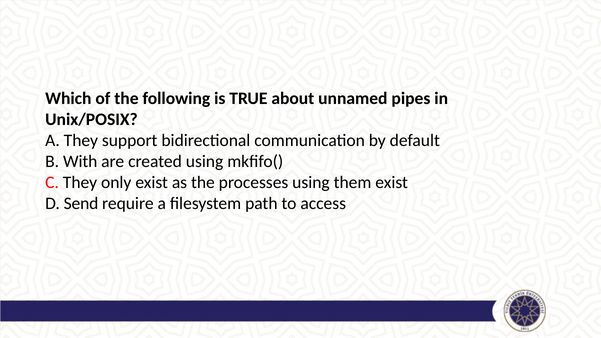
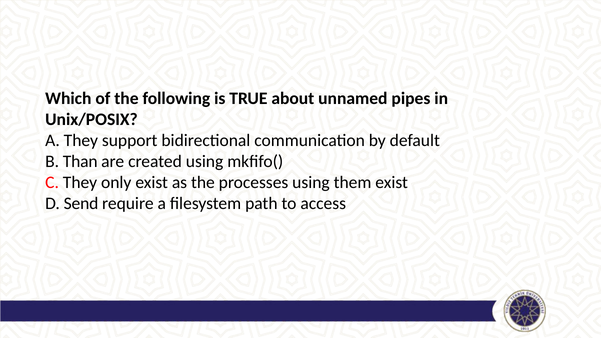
With: With -> Than (80, 162)
